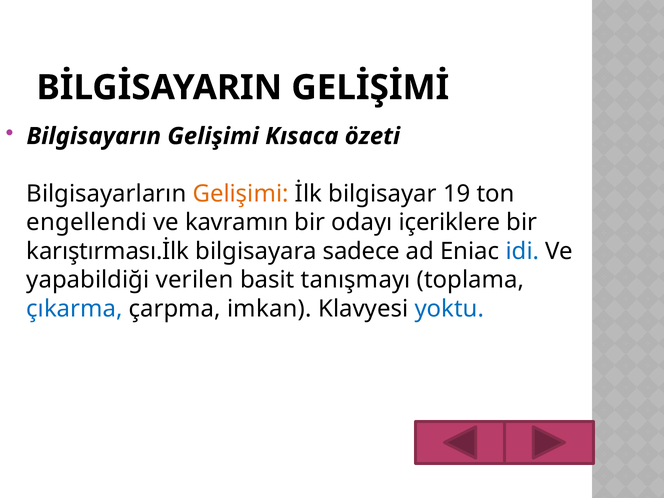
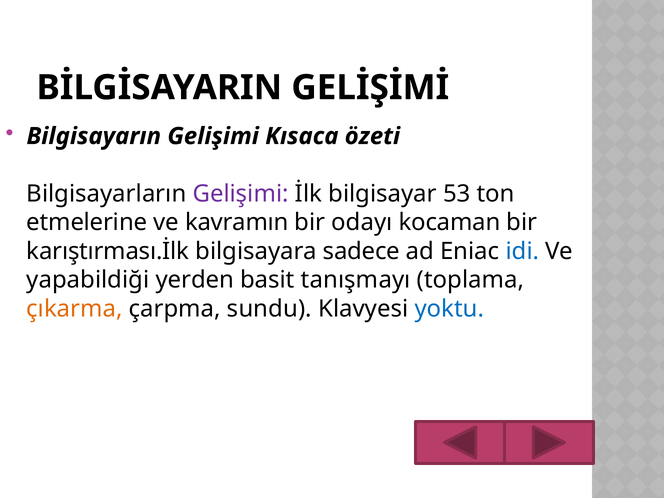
Gelişimi colour: orange -> purple (241, 194)
19: 19 -> 53 (457, 194)
engellendi: engellendi -> etmelerine (87, 222)
içeriklere: içeriklere -> kocaman (450, 222)
verilen: verilen -> yerden (195, 280)
çıkarma colour: blue -> orange (75, 309)
imkan: imkan -> sundu (269, 309)
